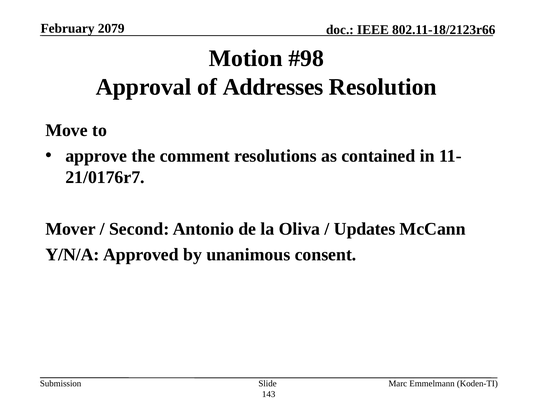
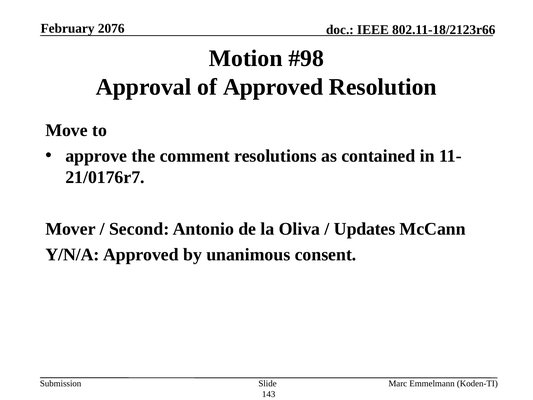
2079: 2079 -> 2076 (111, 28)
of Addresses: Addresses -> Approved (273, 87)
